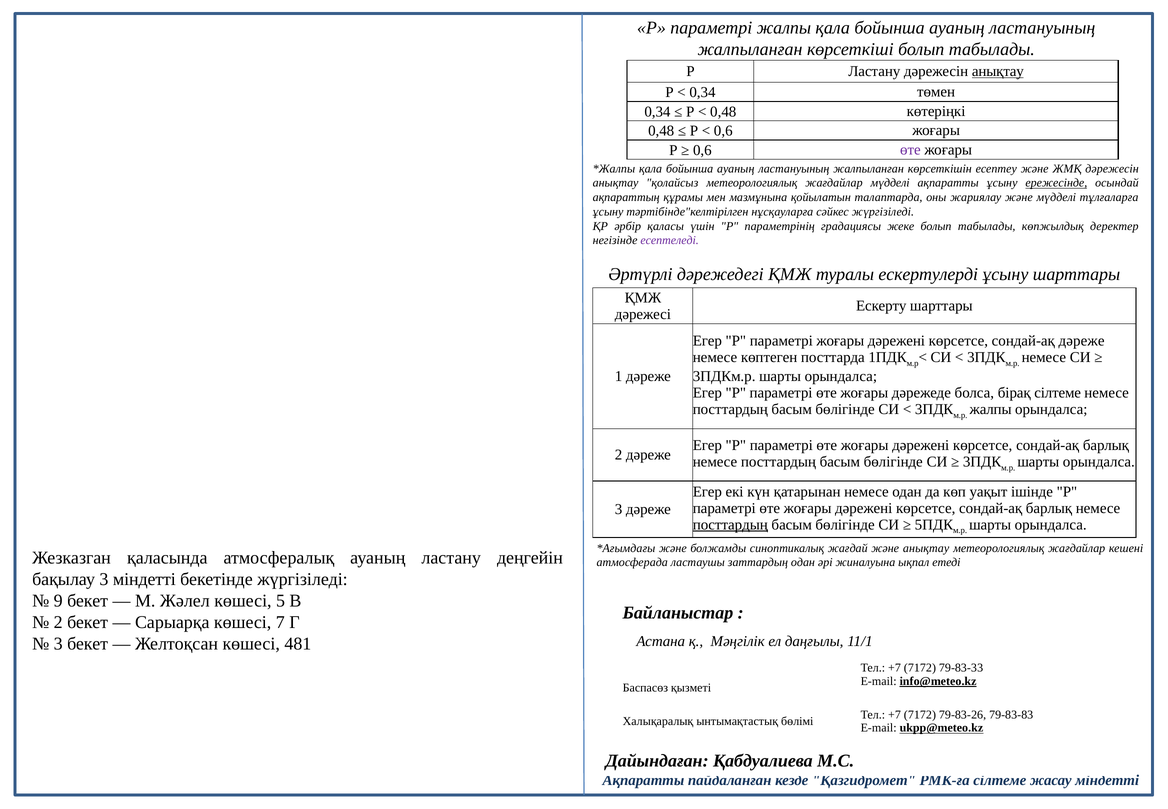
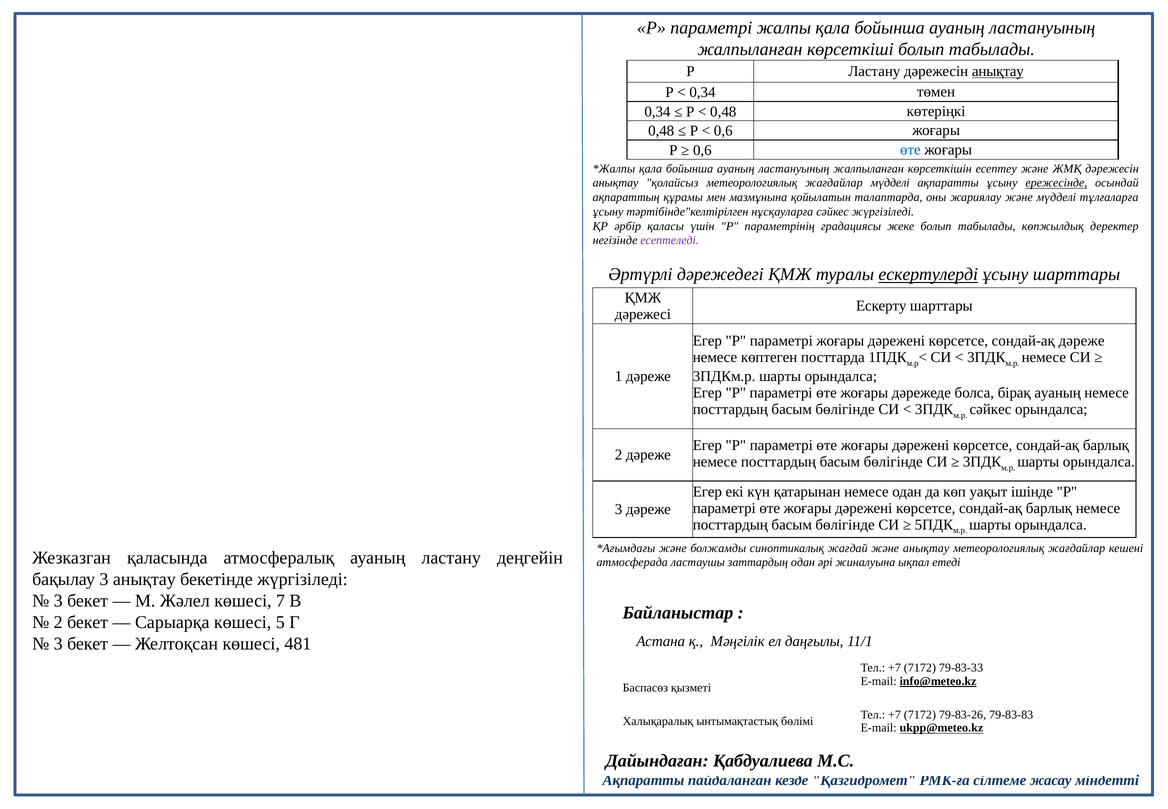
өте colour: purple -> blue (910, 150)
ескертулерді underline: none -> present (928, 274)
бірақ сілтеме: сілтеме -> ауаның (1058, 393)
жалпы: жалпы -> сәйкес (990, 409)
посттардың underline: present -> none (730, 524)
3 міндетті: міндетті -> анықтау (144, 579)
9: 9 -> 3 (58, 601)
5: 5 -> 7 (280, 601)
7: 7 -> 5 (280, 622)
